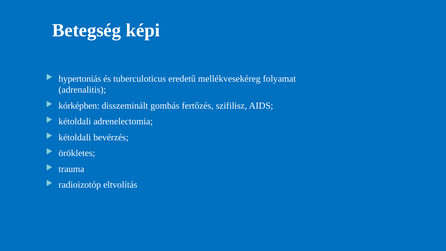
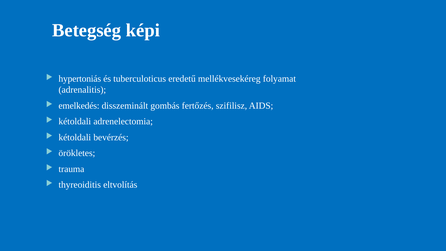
kórképben: kórképben -> emelkedés (79, 106)
radioizotóp: radioizotóp -> thyreoiditis (80, 185)
